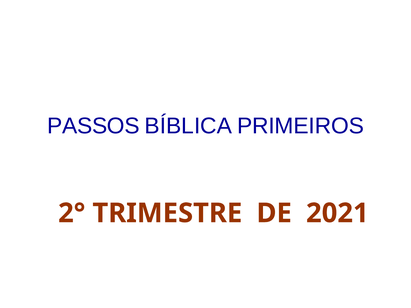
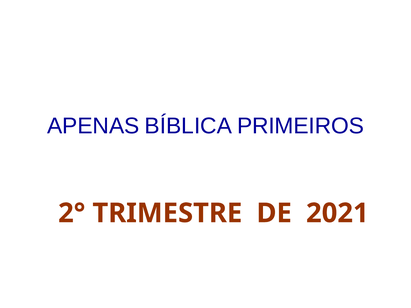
PASSOS: PASSOS -> APENAS (93, 126)
